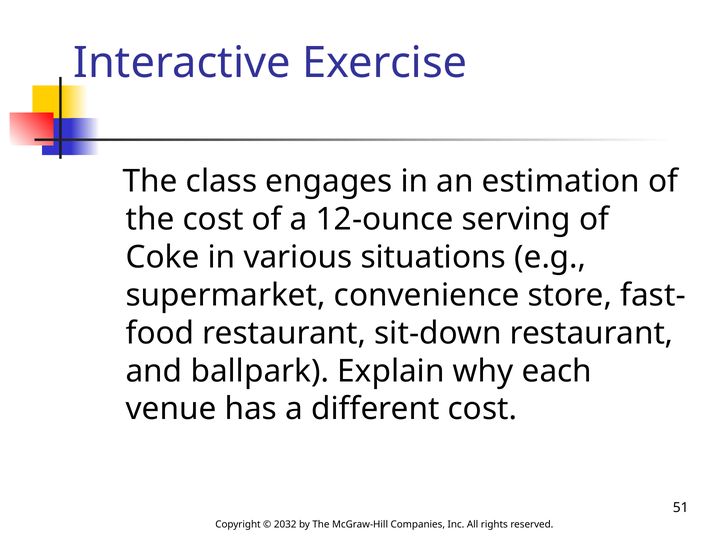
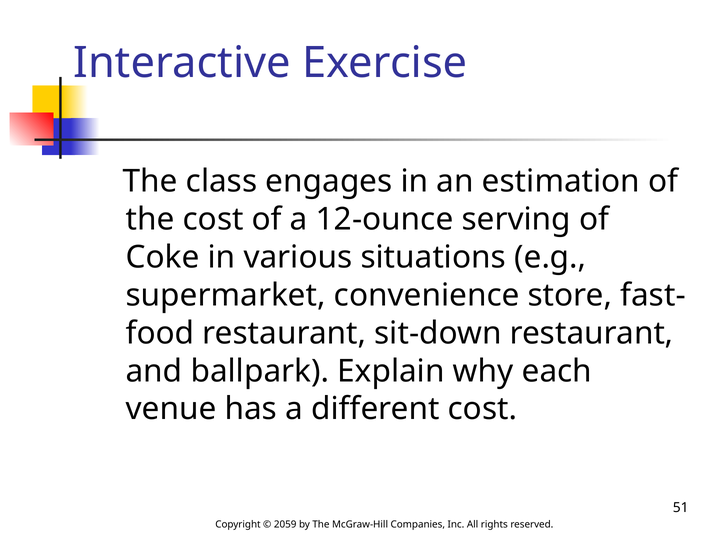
2032: 2032 -> 2059 (285, 525)
